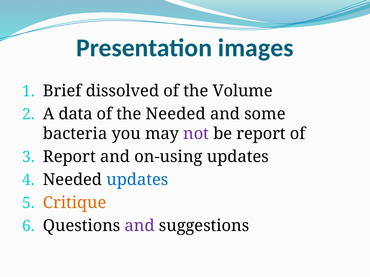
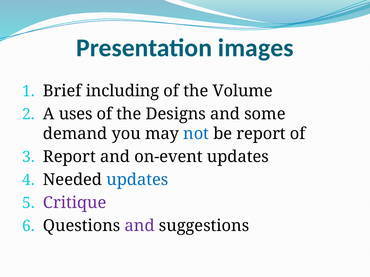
dissolved: dissolved -> including (123, 91)
data: data -> uses (76, 114)
the Needed: Needed -> Designs (176, 114)
bacteria: bacteria -> demand (75, 134)
not colour: purple -> blue (196, 134)
on-using: on-using -> on-event (169, 157)
Critique colour: orange -> purple (75, 203)
